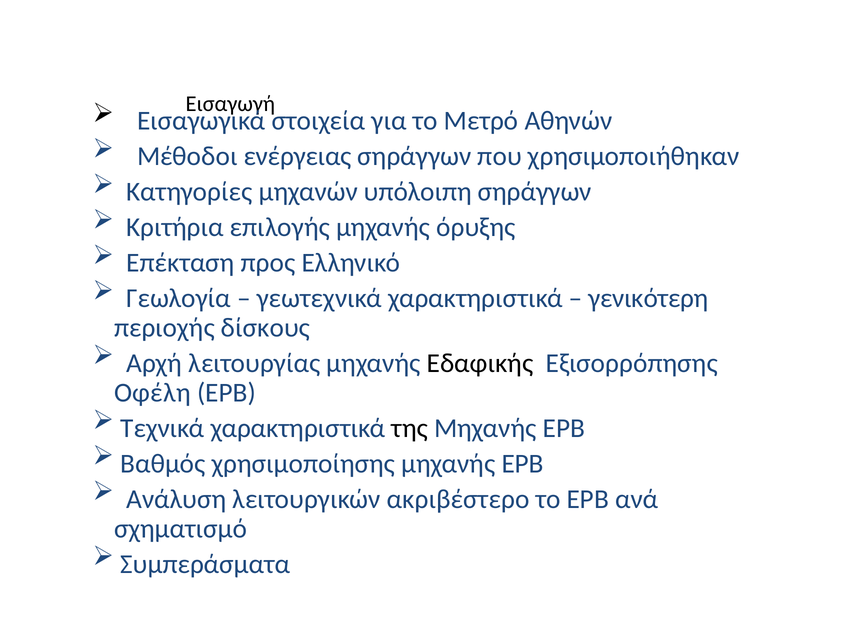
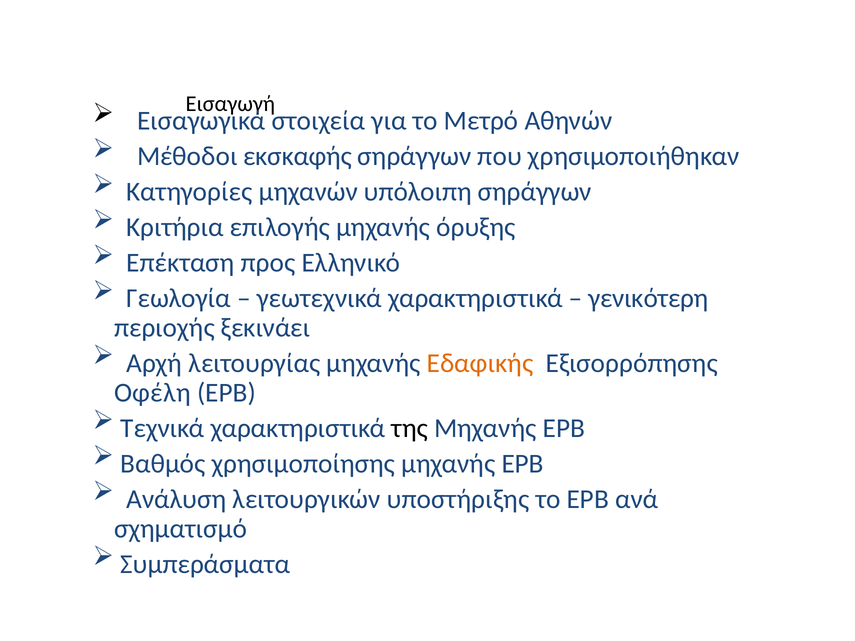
ενέργειας: ενέργειας -> εκσκαφής (298, 156)
δίσκους: δίσκους -> ξεκινάει (266, 328)
Εδαφικής colour: black -> orange (480, 363)
ακριβέστερο: ακριβέστερο -> υποστήριξης (458, 499)
